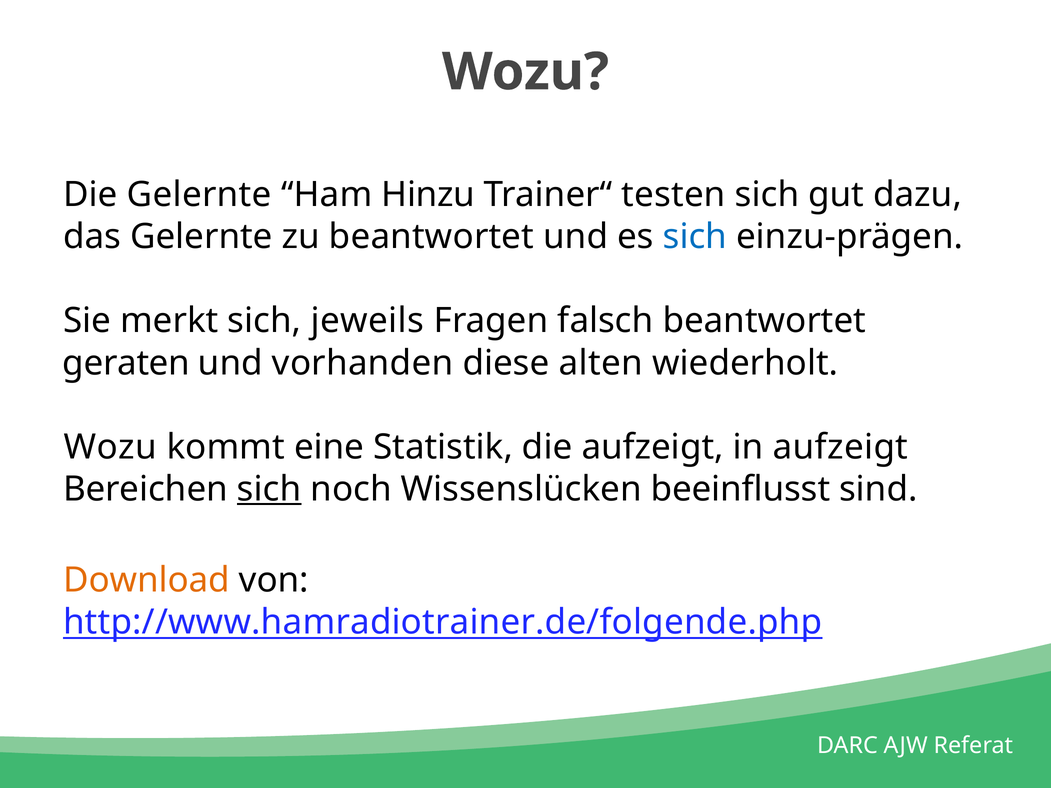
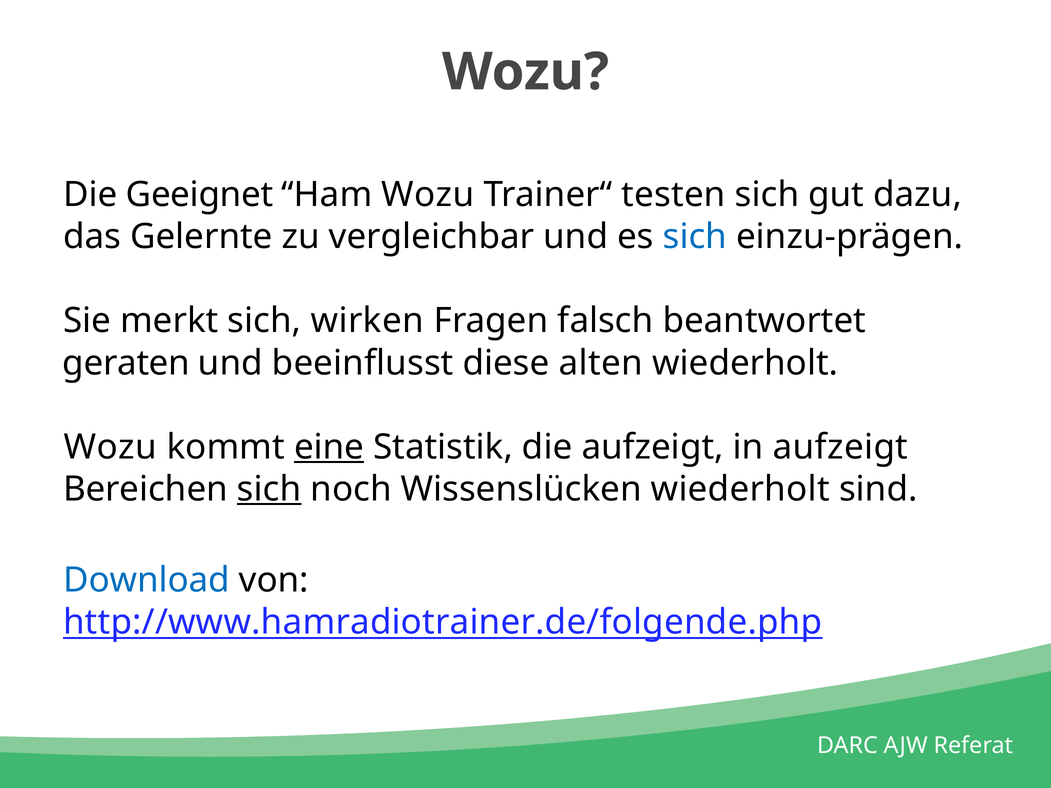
Die Gelernte: Gelernte -> Geeignet (200, 195)
Ham Hinzu: Hinzu -> Wozu (428, 195)
zu beantwortet: beantwortet -> vergleichbar (432, 237)
jeweils: jeweils -> wirken (367, 321)
vorhanden: vorhanden -> beeinflusst (363, 363)
eine underline: none -> present (329, 447)
Wissenslücken beeinflusst: beeinflusst -> wiederholt (740, 489)
Download colour: orange -> blue (146, 580)
